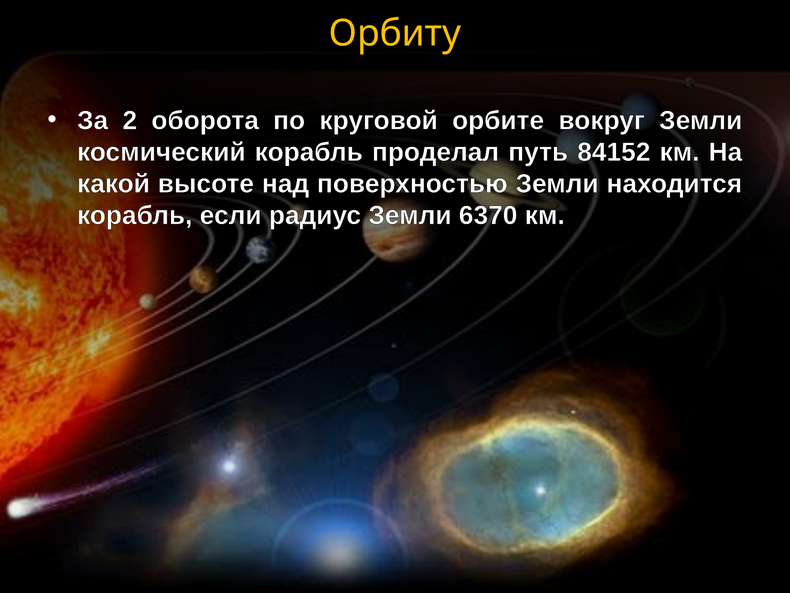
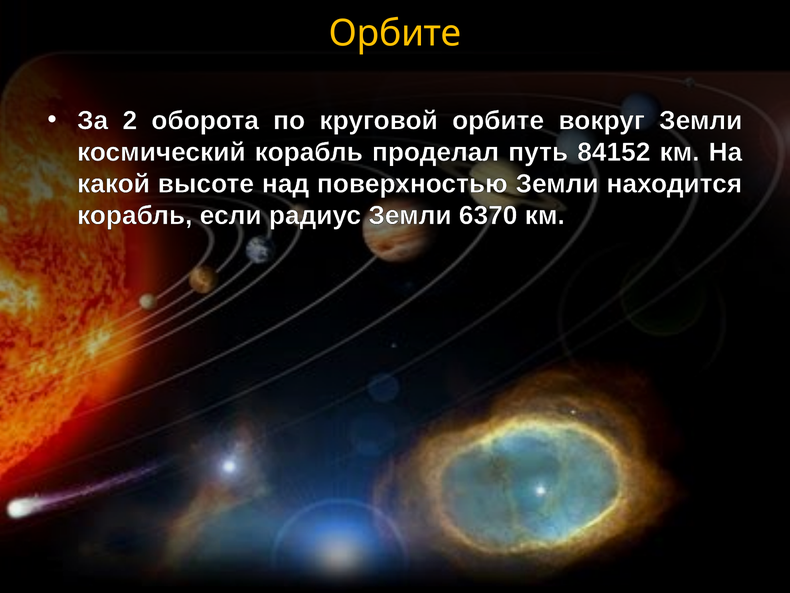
Орбиту: Орбиту -> Орбите (395, 33)
